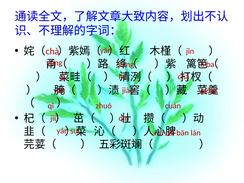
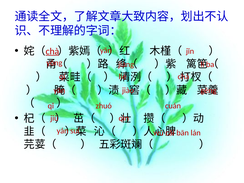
chà underline: none -> present (52, 51)
